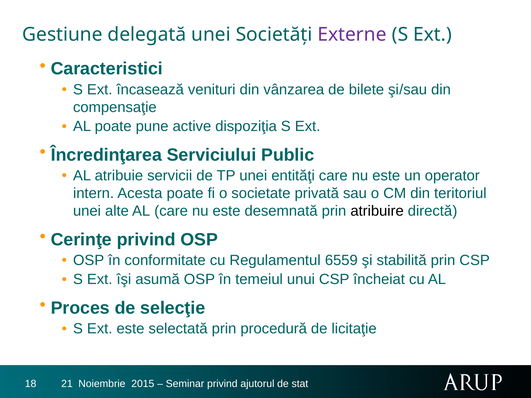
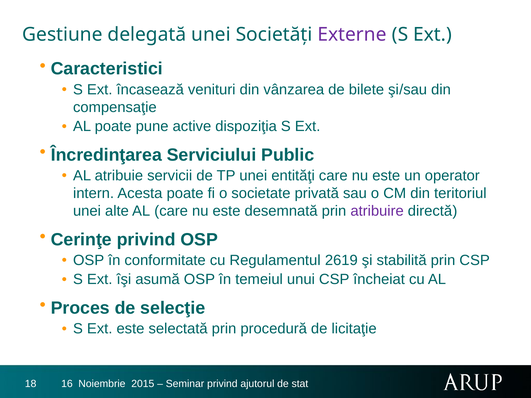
atribuire colour: black -> purple (377, 211)
6559: 6559 -> 2619 (341, 260)
21: 21 -> 16 (67, 384)
